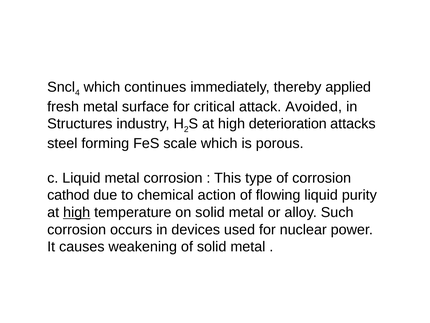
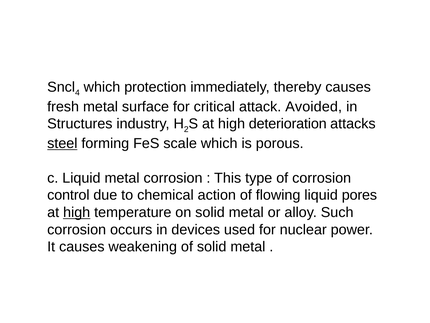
continues: continues -> protection (155, 87)
thereby applied: applied -> causes (348, 87)
steel underline: none -> present (62, 143)
cathod: cathod -> control (68, 195)
purity: purity -> pores (359, 195)
